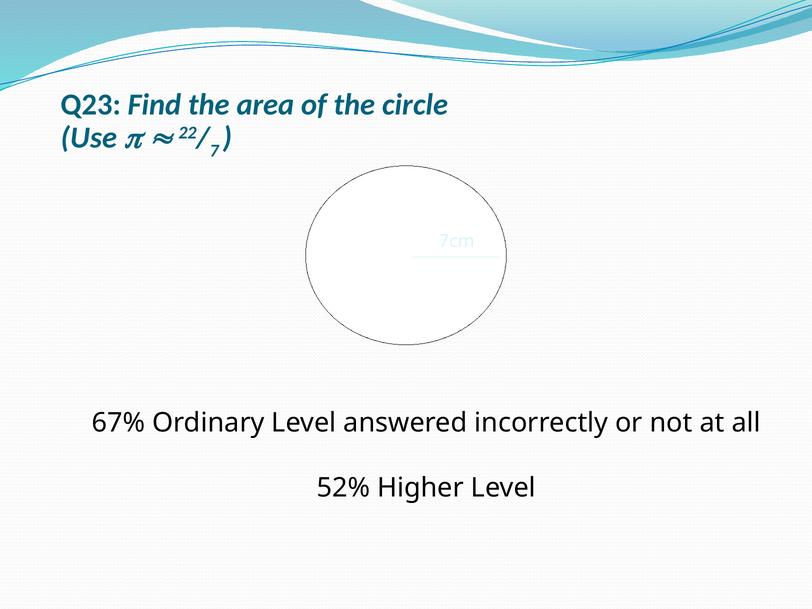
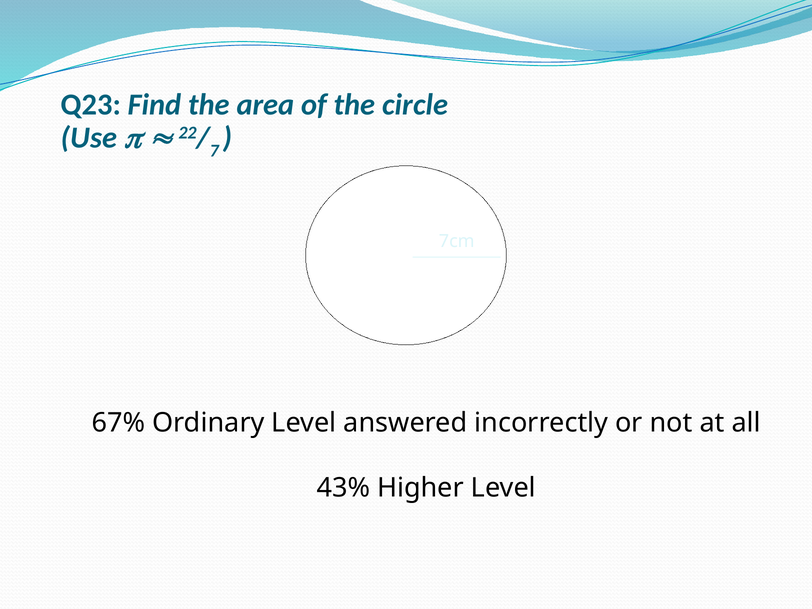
52%: 52% -> 43% (343, 488)
